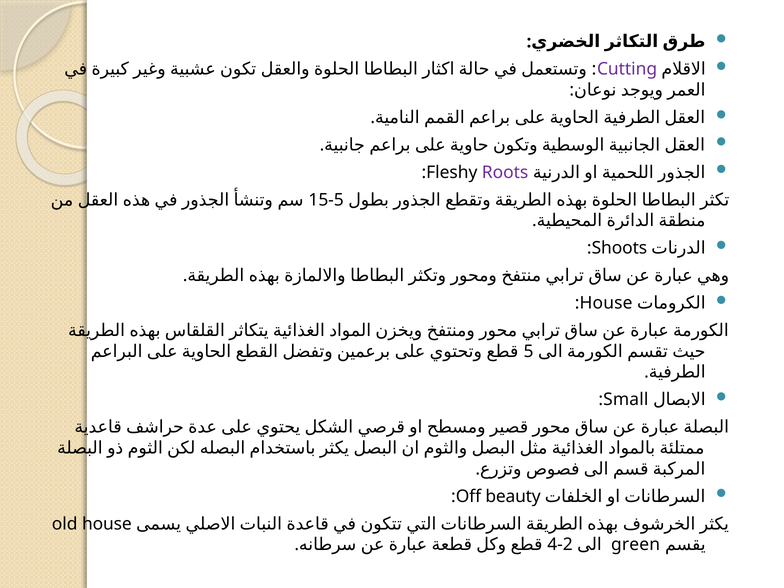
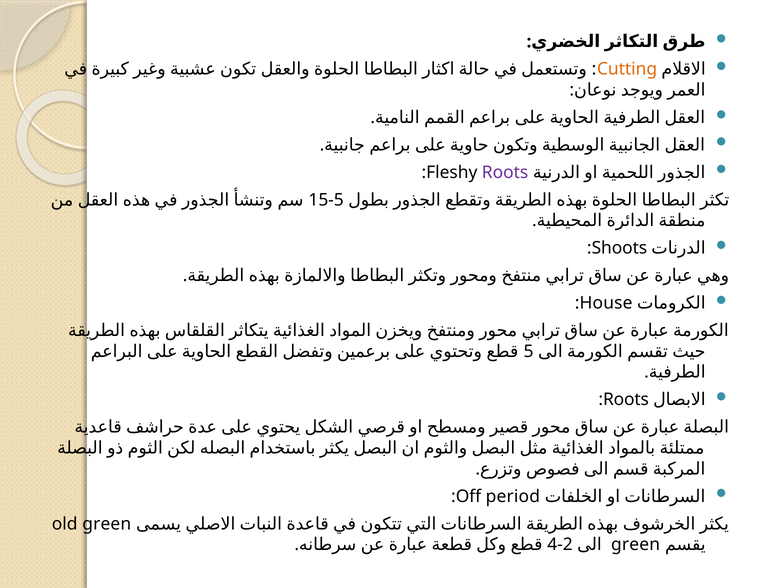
Cutting colour: purple -> orange (627, 69)
Small: Small -> Roots (626, 400)
beauty: beauty -> period (513, 496)
old house: house -> green (107, 524)
